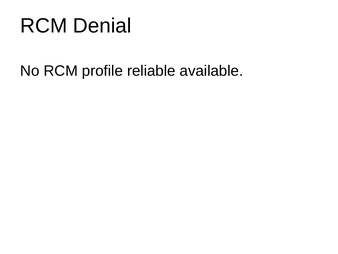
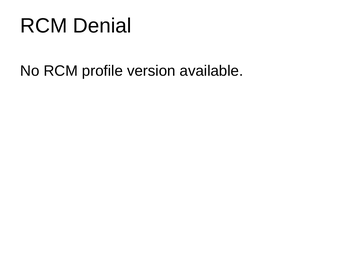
reliable: reliable -> version (151, 71)
